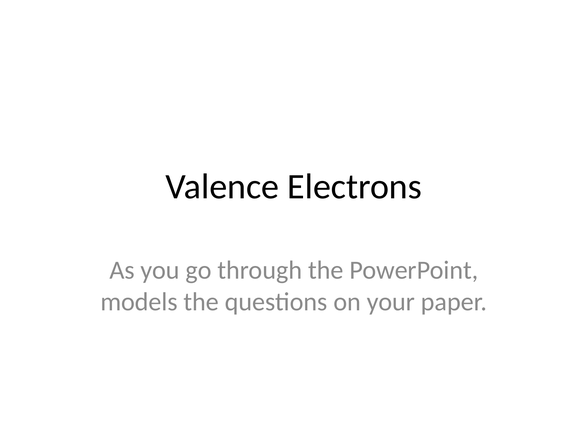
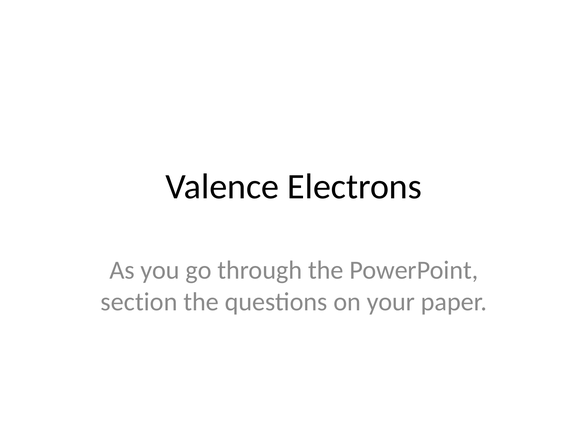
models: models -> section (139, 302)
